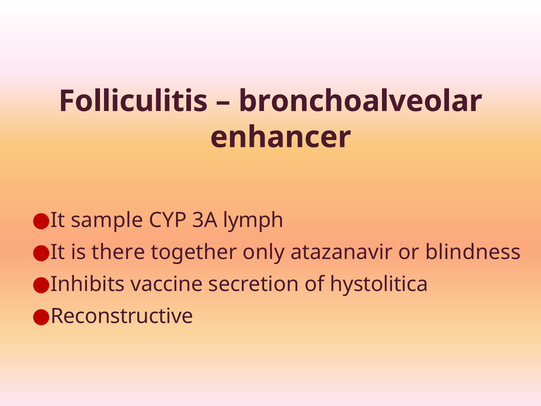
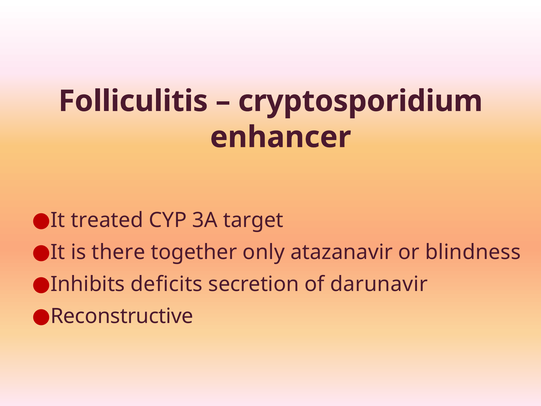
bronchoalveolar: bronchoalveolar -> cryptosporidium (360, 101)
sample: sample -> treated (107, 220)
lymph: lymph -> target (253, 220)
vaccine: vaccine -> deficits (167, 284)
hystolitica: hystolitica -> darunavir (379, 284)
